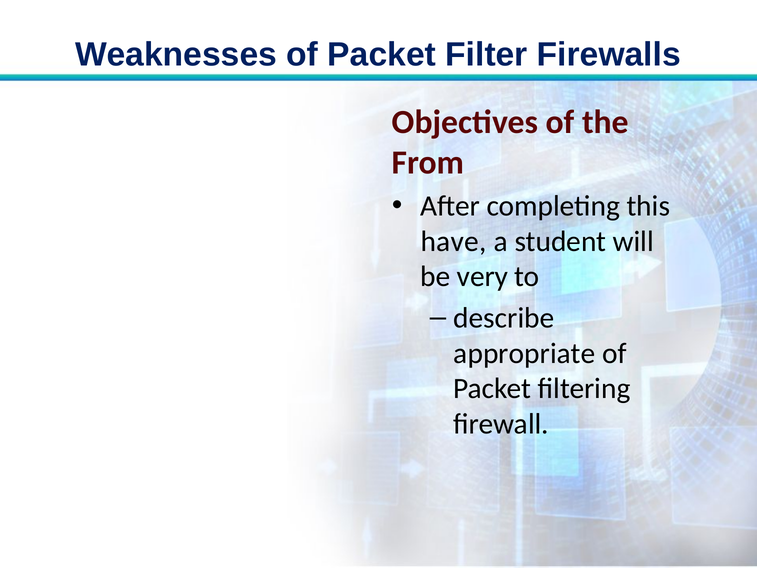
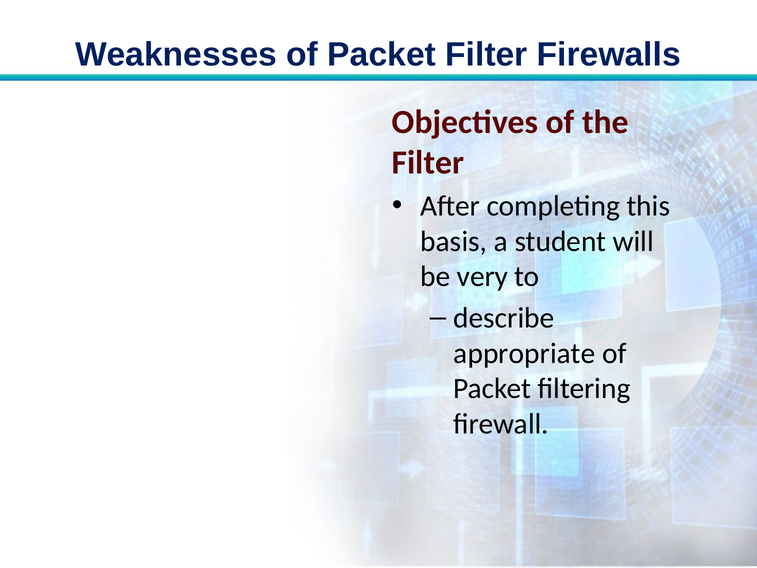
From: From -> Filter (428, 162)
have: have -> basis (454, 241)
